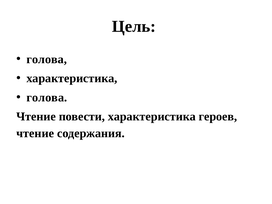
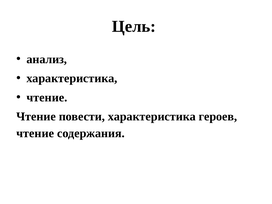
голова: голова -> анализ (47, 59)
голова: голова -> чтение (47, 97)
